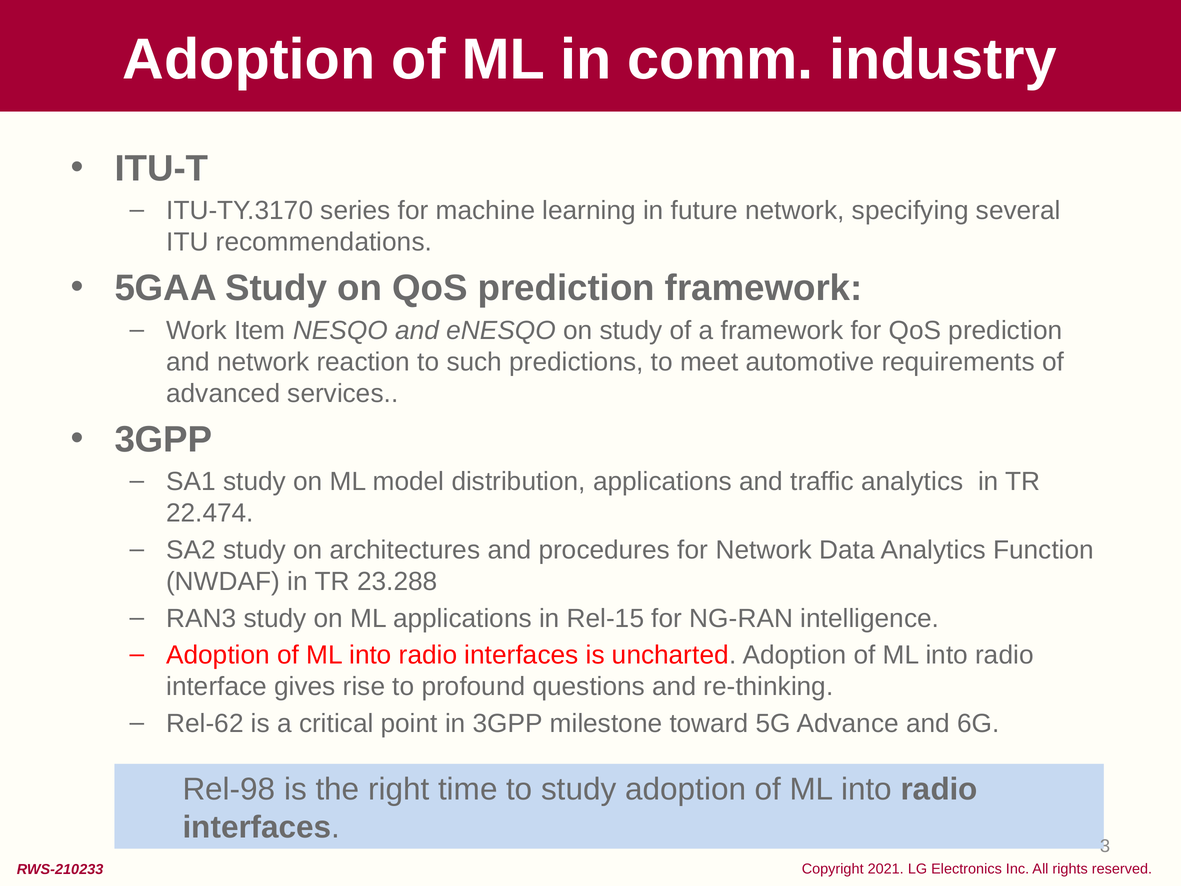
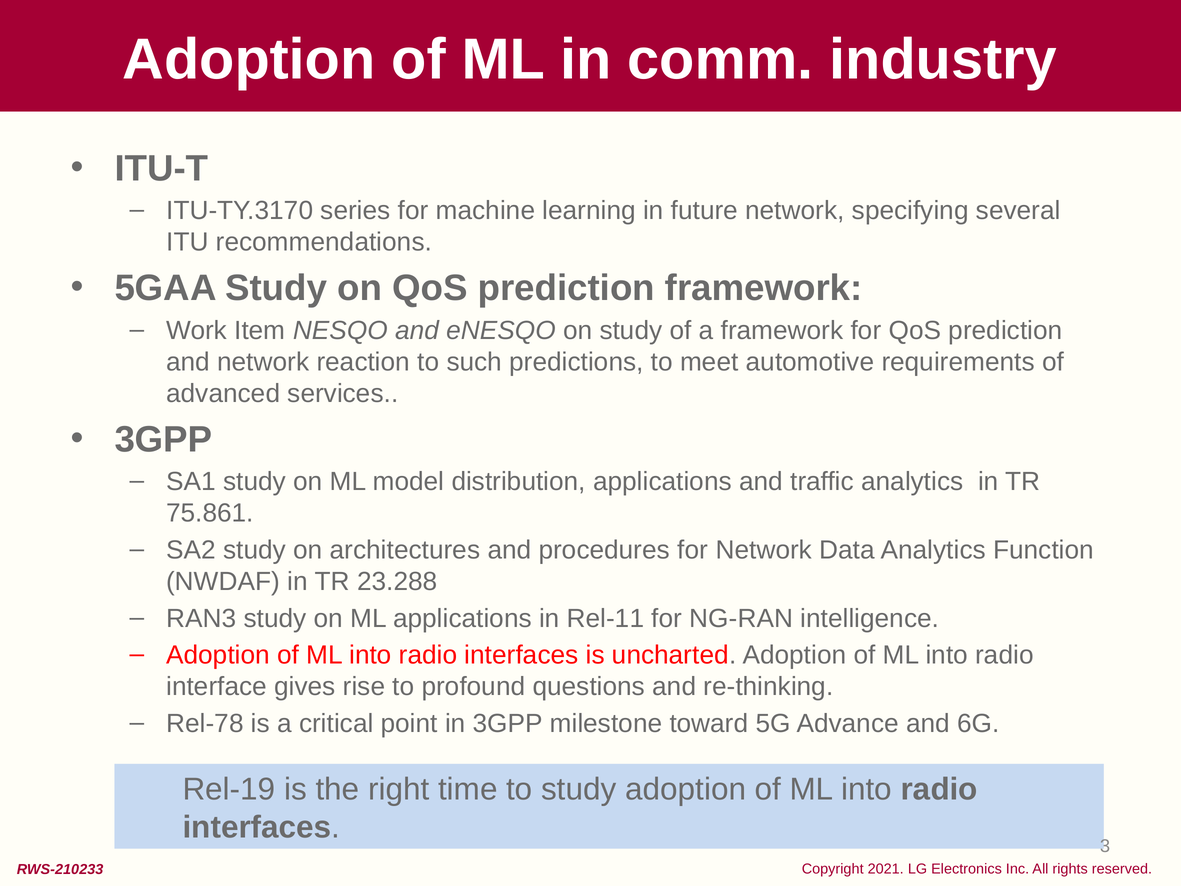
22.474: 22.474 -> 75.861 (210, 513)
Rel-15: Rel-15 -> Rel-11 (605, 618)
Rel-62: Rel-62 -> Rel-78 (205, 723)
Rel-98: Rel-98 -> Rel-19 (229, 789)
